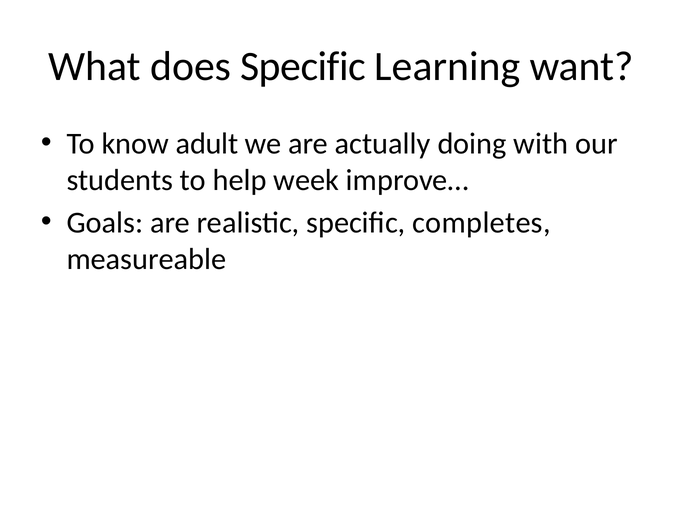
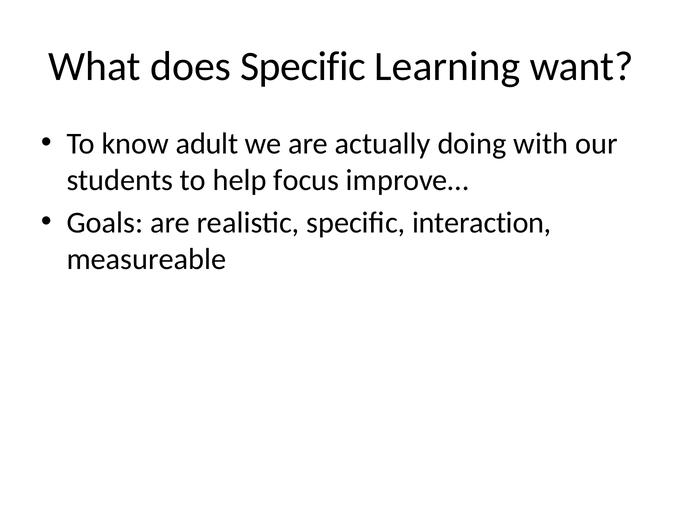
week: week -> focus (306, 180)
completes: completes -> interaction (482, 222)
